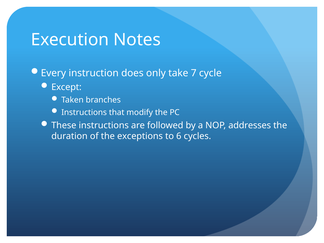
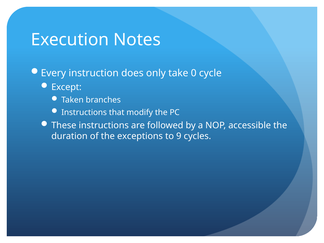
7: 7 -> 0 (194, 73)
addresses: addresses -> accessible (250, 125)
6: 6 -> 9 (179, 136)
